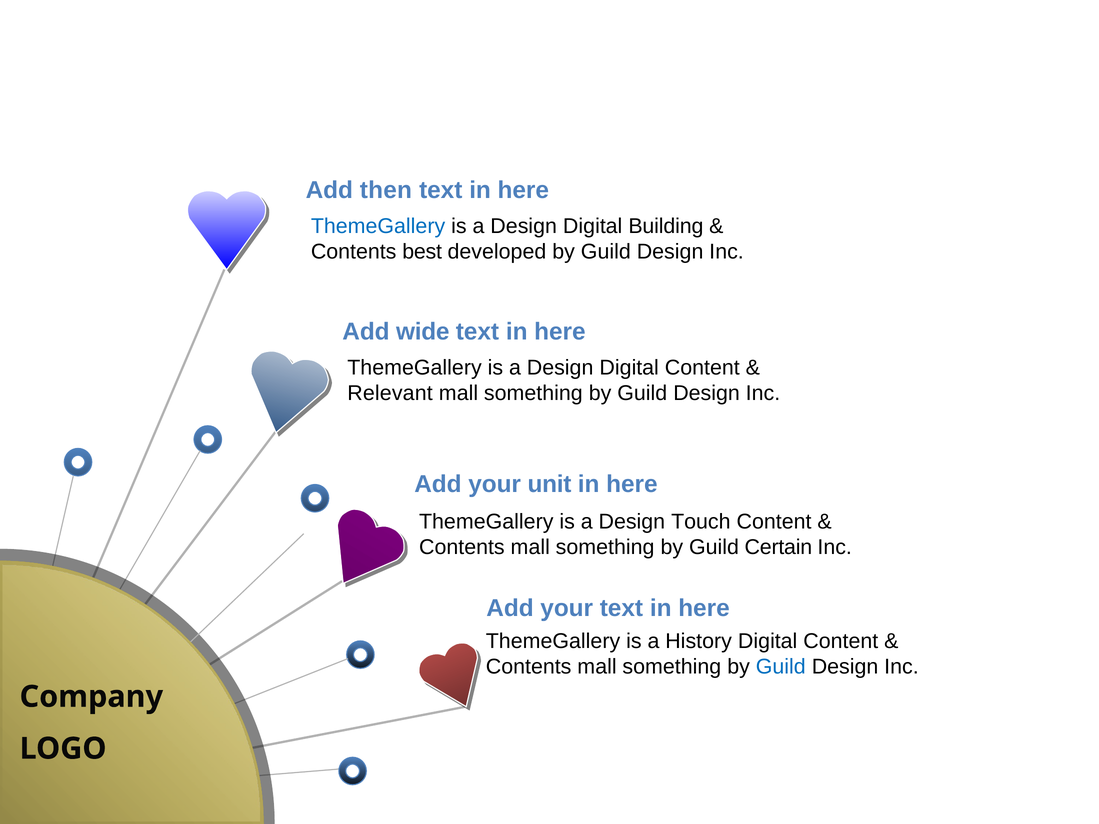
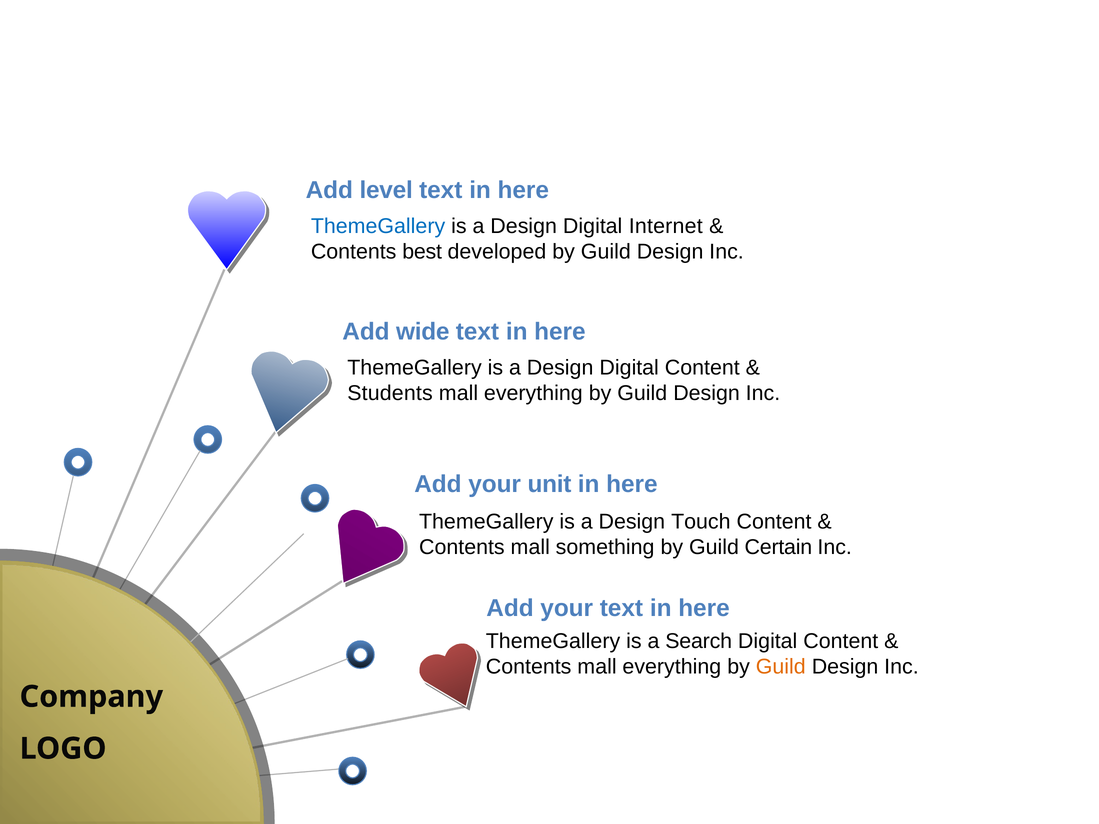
then: then -> level (386, 190)
Building: Building -> Internet (666, 226)
Relevant: Relevant -> Students (390, 393)
something: something -> everything (533, 393)
History: History -> Search (699, 641)
something: something -> everything (672, 667)
Guild colour: blue -> orange (781, 667)
